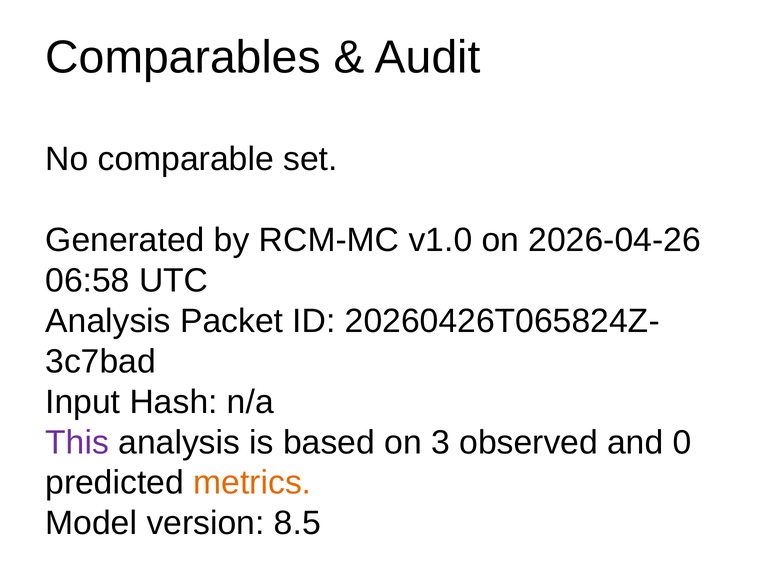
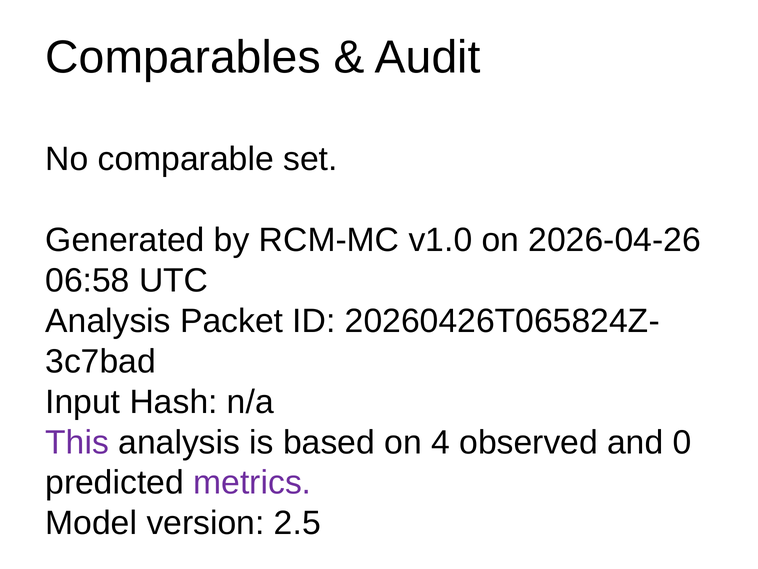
3: 3 -> 4 (441, 442)
metrics colour: orange -> purple (252, 482)
8.5: 8.5 -> 2.5 (297, 523)
